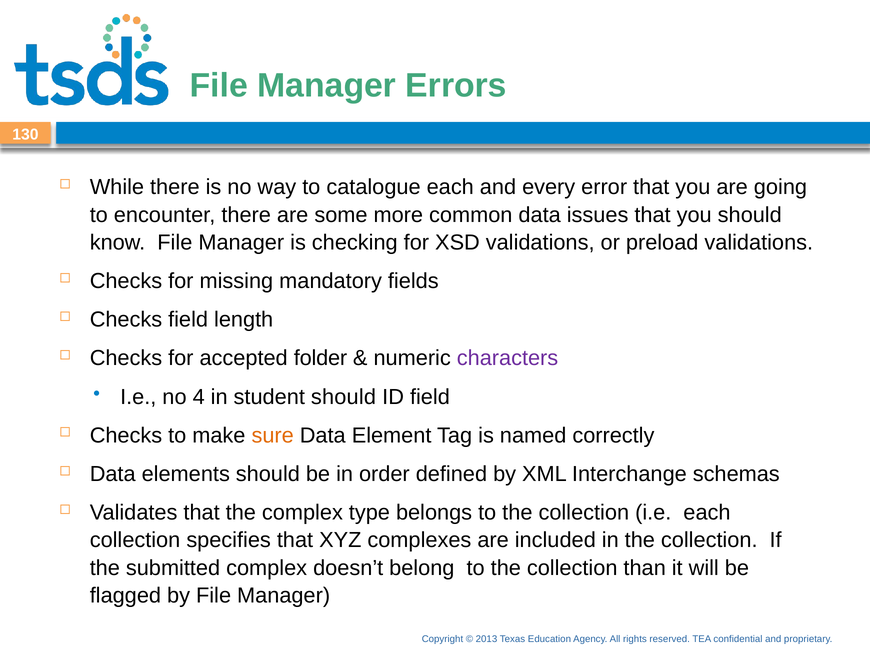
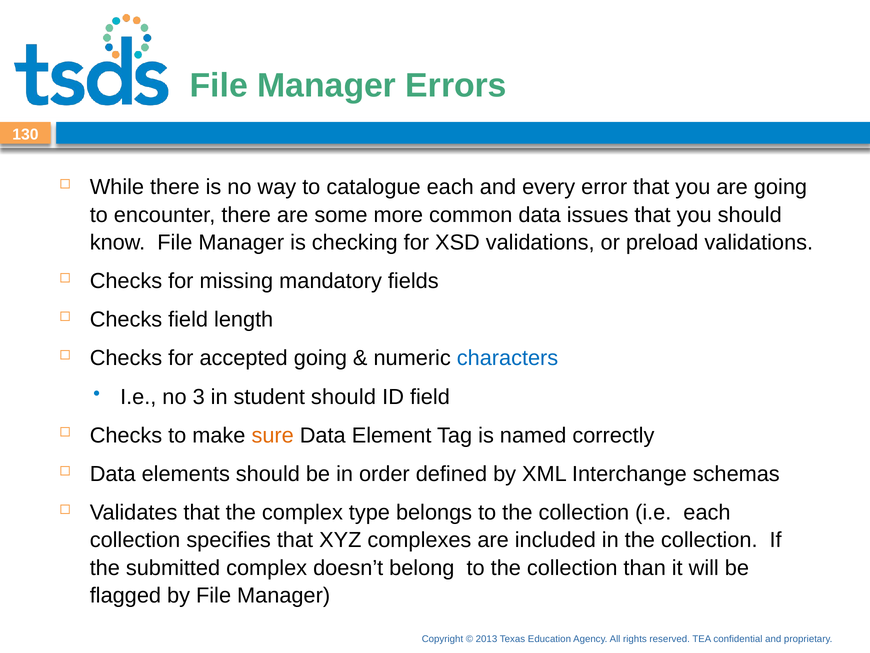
accepted folder: folder -> going (320, 358)
characters colour: purple -> blue (508, 358)
4: 4 -> 3 (199, 397)
